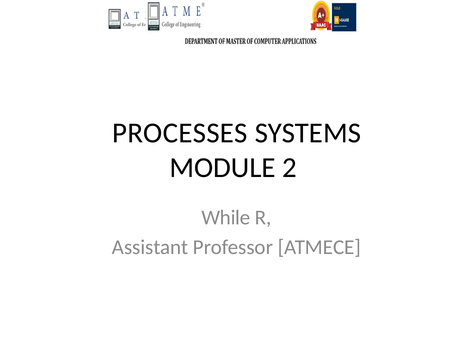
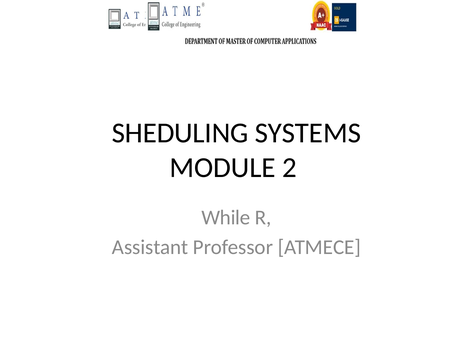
PROCESSES: PROCESSES -> SHEDULING (180, 133)
